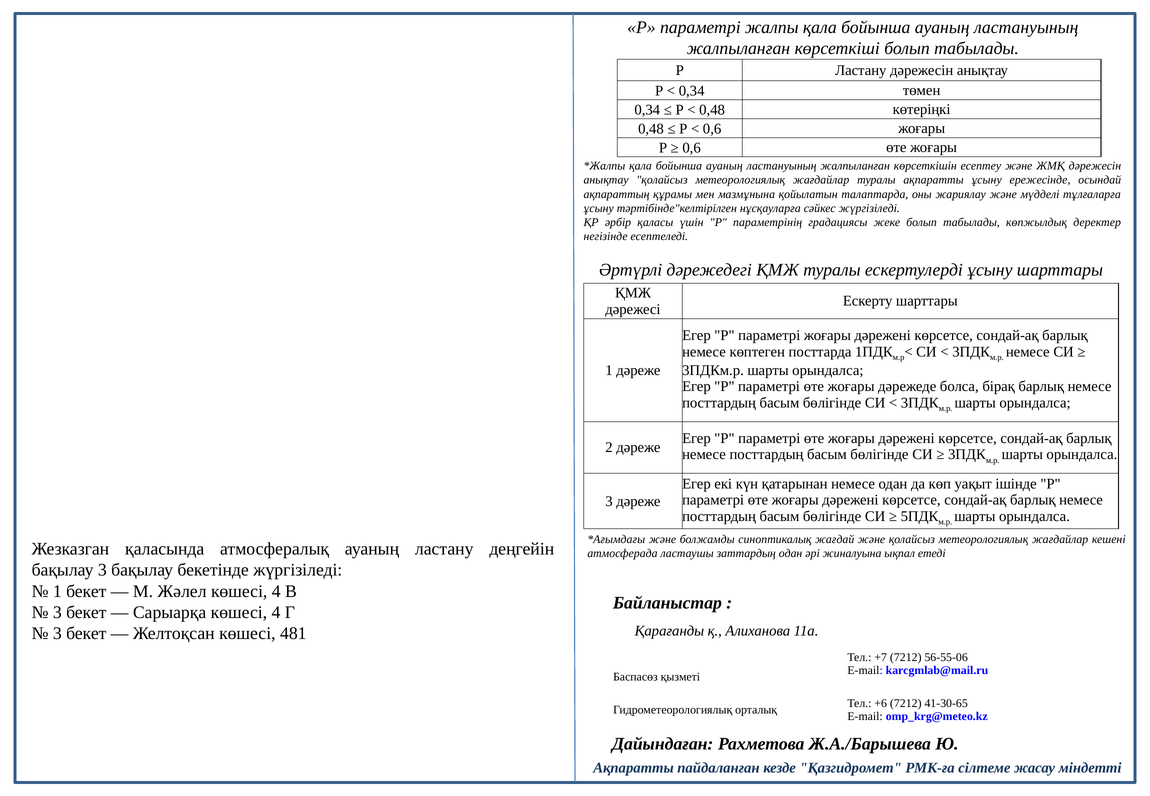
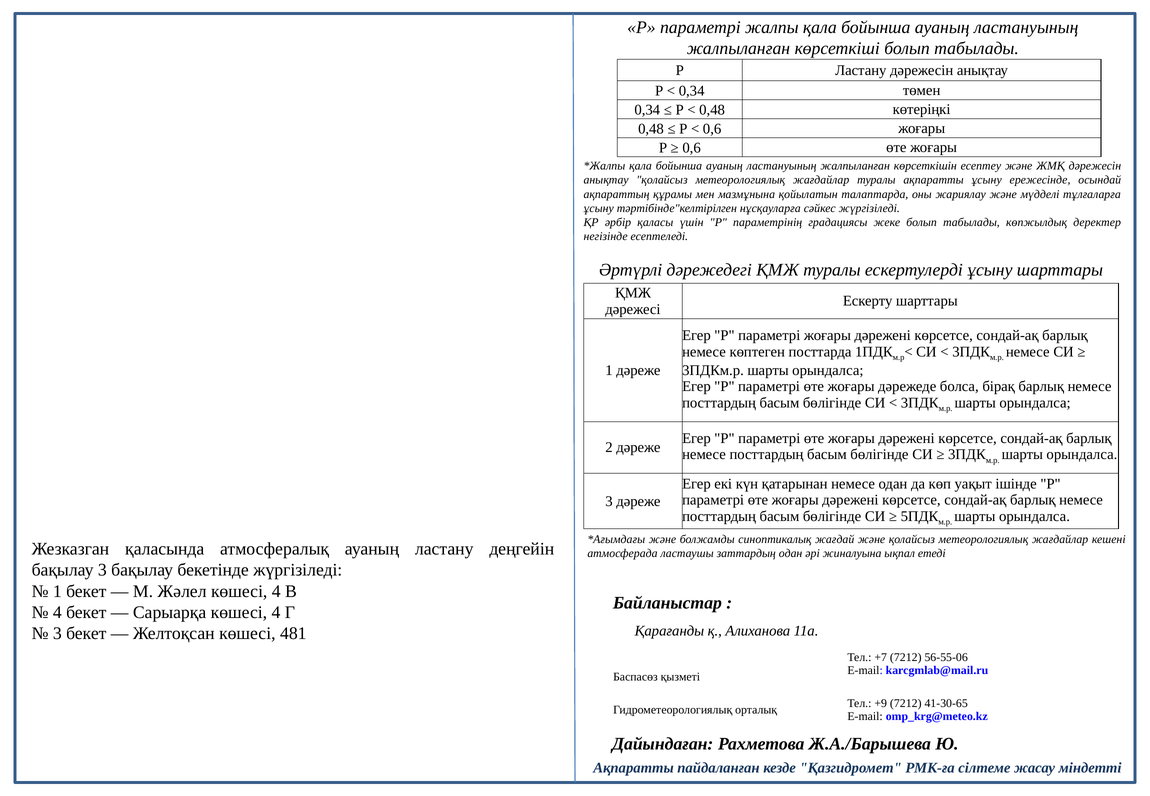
3: 3 -> 4 (57, 613)
+6: +6 -> +9 (881, 703)
